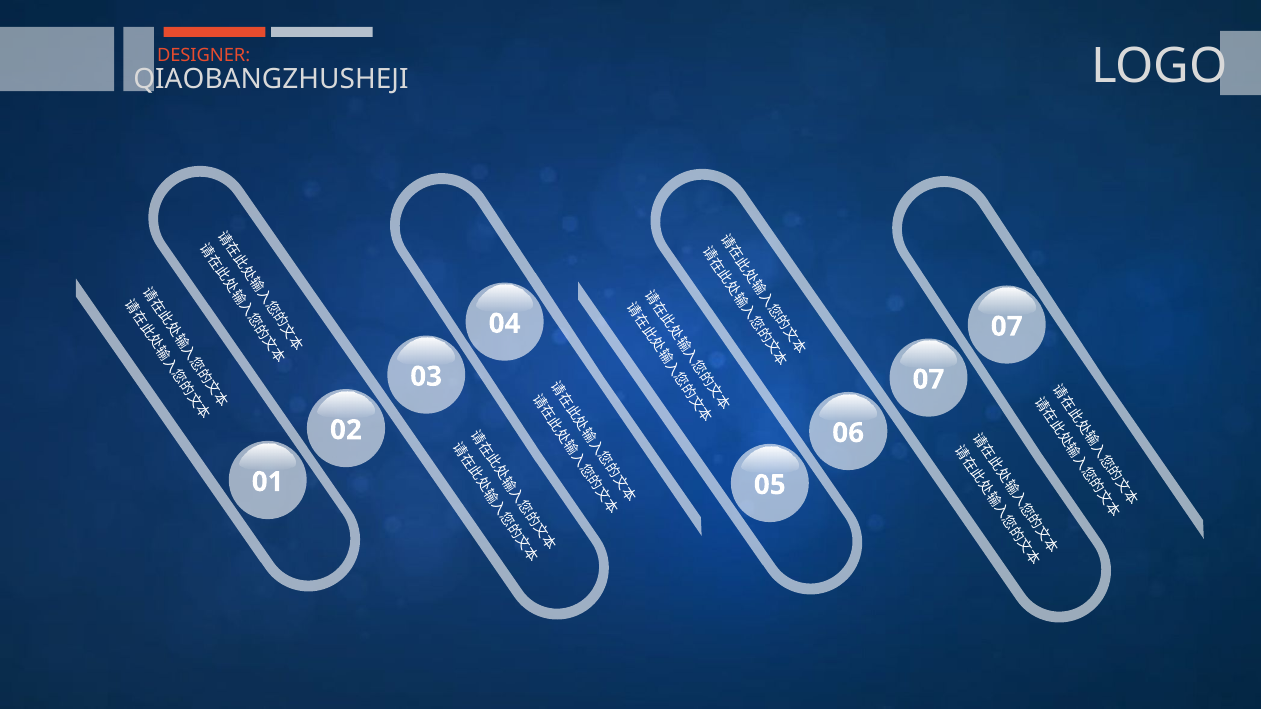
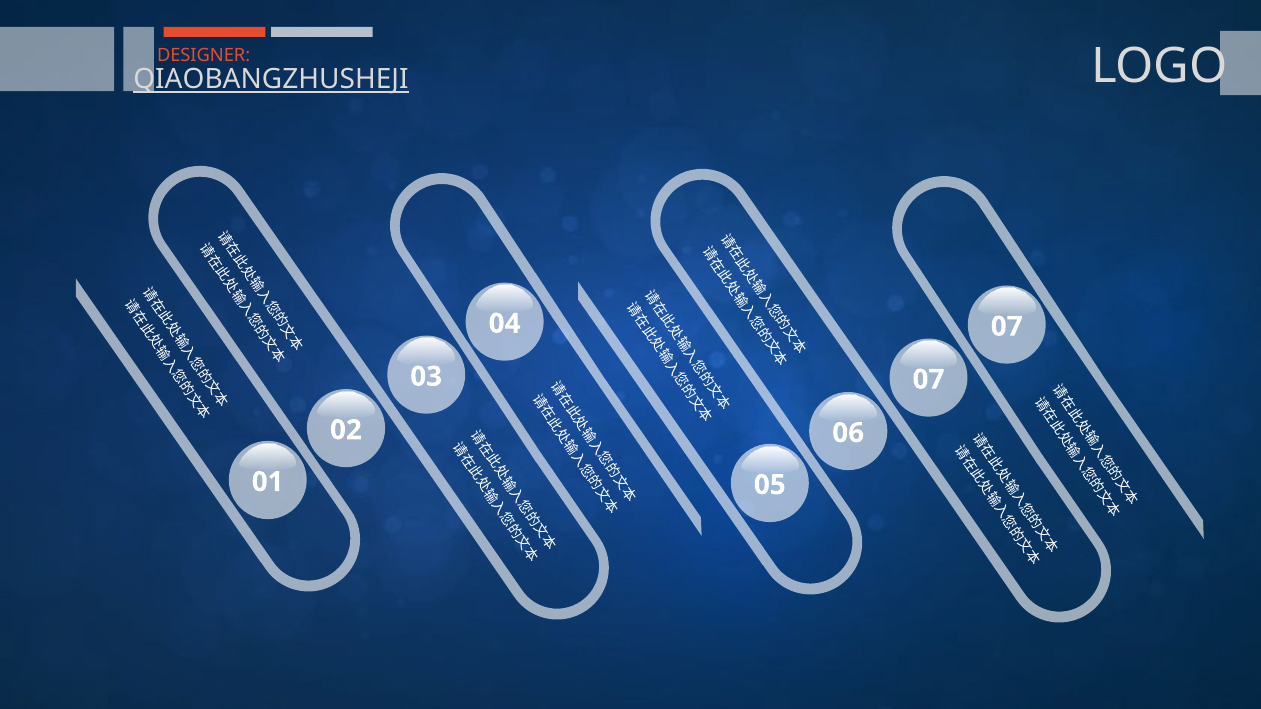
QIAOBANGZHUSHEJI underline: none -> present (271, 80)
